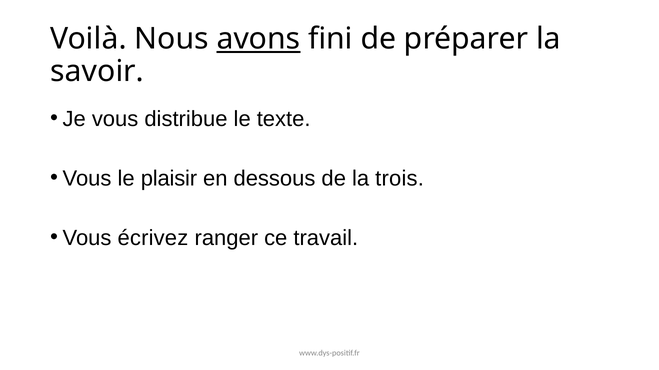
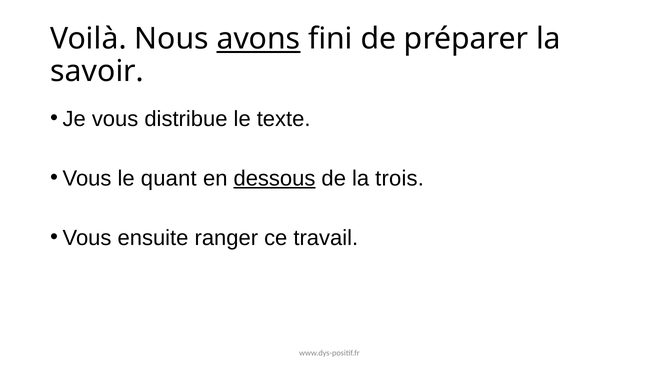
plaisir: plaisir -> quant (169, 179)
dessous underline: none -> present (274, 179)
écrivez: écrivez -> ensuite (153, 238)
